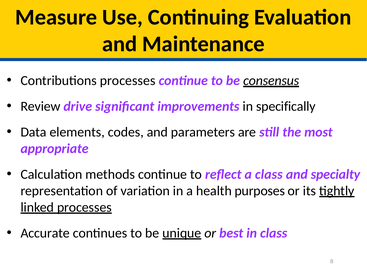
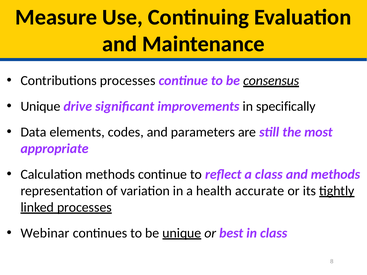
Review: Review -> Unique (40, 106)
and specialty: specialty -> methods (335, 174)
purposes: purposes -> accurate (260, 191)
Accurate: Accurate -> Webinar (45, 233)
